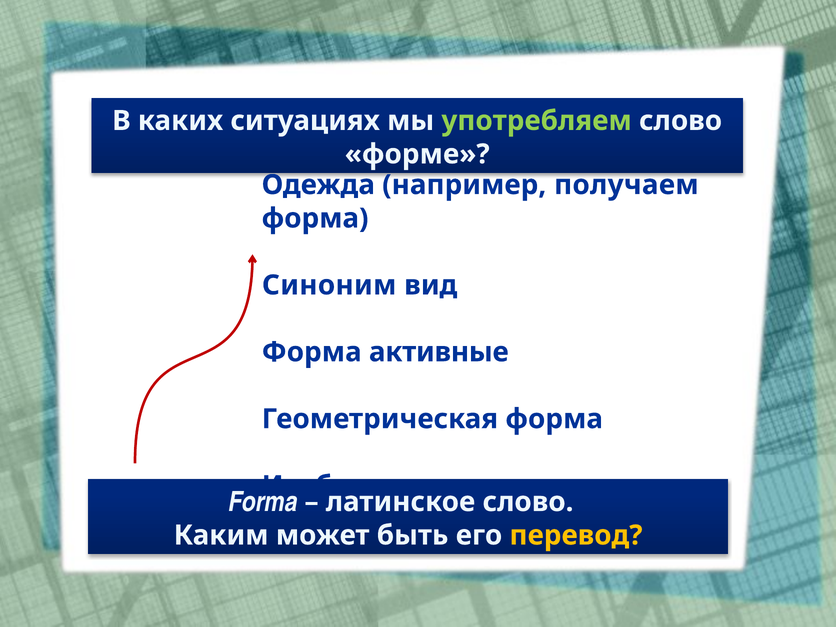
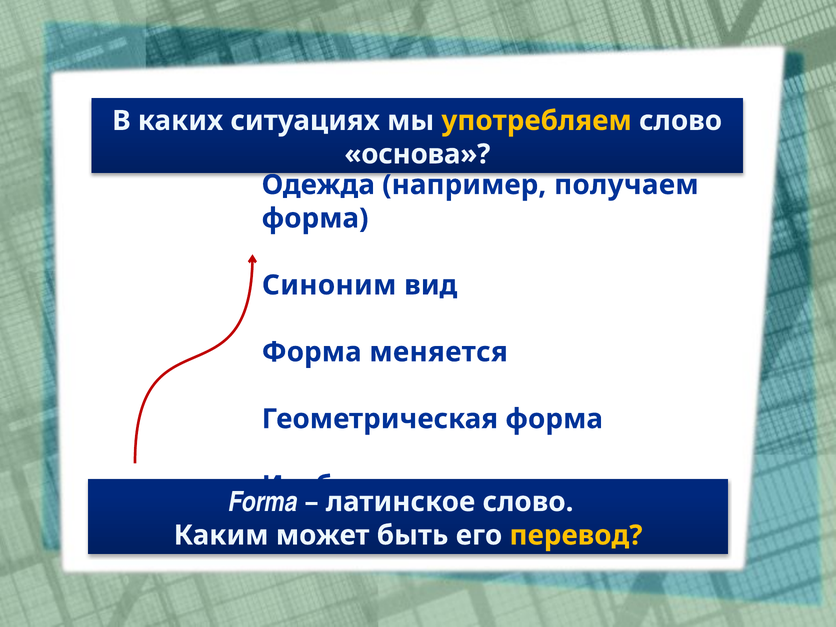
употребляем colour: light green -> yellow (537, 121)
форме: форме -> основа (417, 154)
активные: активные -> меняется (439, 352)
